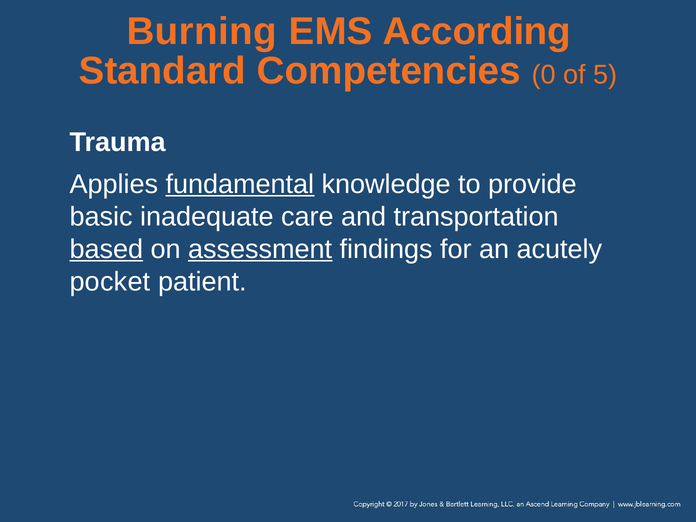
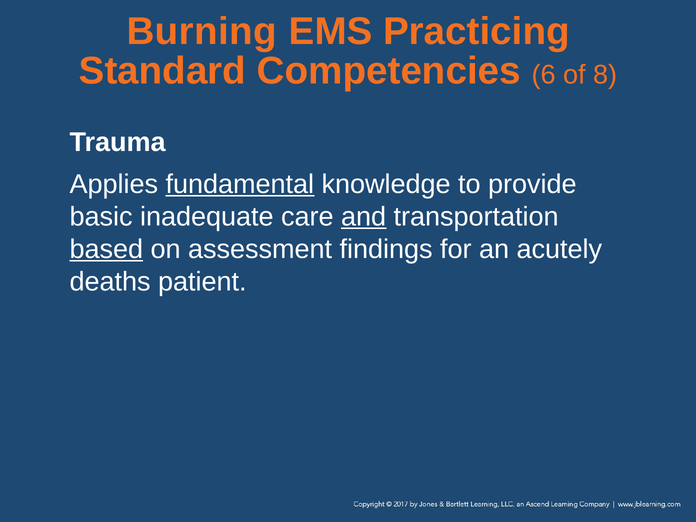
According: According -> Practicing (477, 32)
0: 0 -> 6 (544, 75)
5: 5 -> 8 (605, 75)
and underline: none -> present (364, 217)
assessment underline: present -> none (260, 249)
pocket: pocket -> deaths (110, 282)
